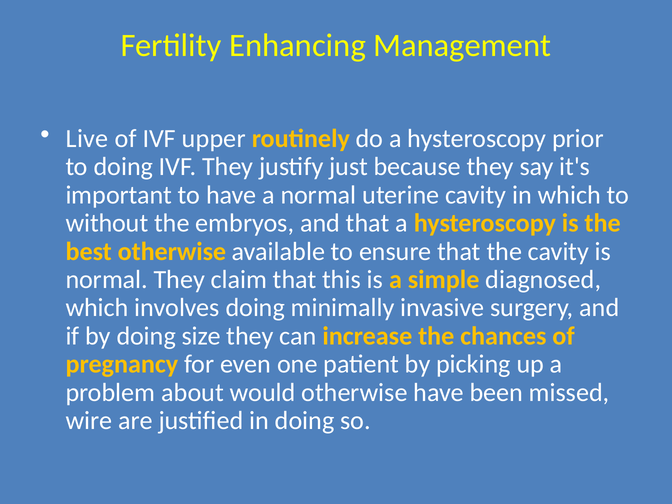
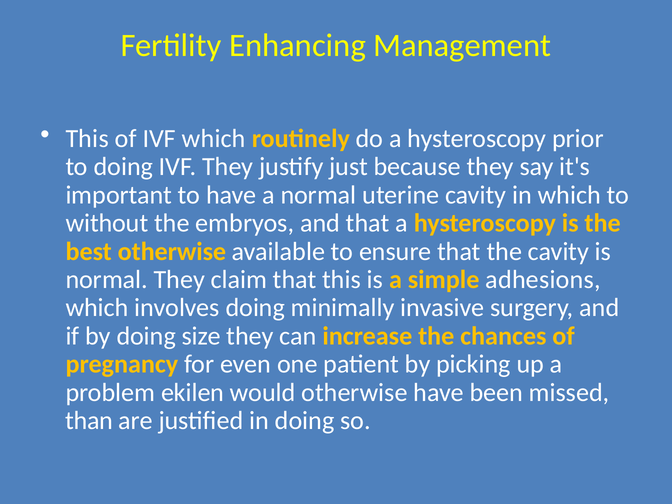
Live: Live -> This (87, 138)
IVF upper: upper -> which (214, 138)
diagnosed: diagnosed -> adhesions (543, 280)
about: about -> ekilen (193, 393)
wire: wire -> than (89, 421)
